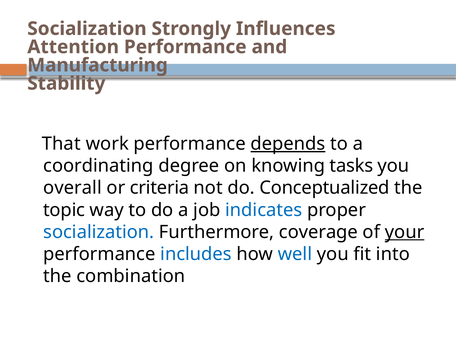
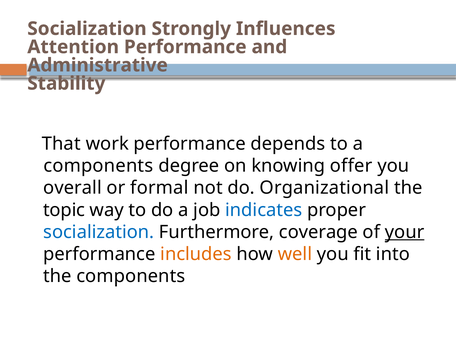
Manufacturing: Manufacturing -> Administrative (98, 65)
depends underline: present -> none (288, 144)
coordinating: coordinating -> components (98, 166)
tasks: tasks -> offer (351, 166)
criteria: criteria -> formal (159, 188)
Conceptualized: Conceptualized -> Organizational (324, 188)
includes colour: blue -> orange (196, 254)
well colour: blue -> orange (295, 254)
the combination: combination -> components (131, 276)
